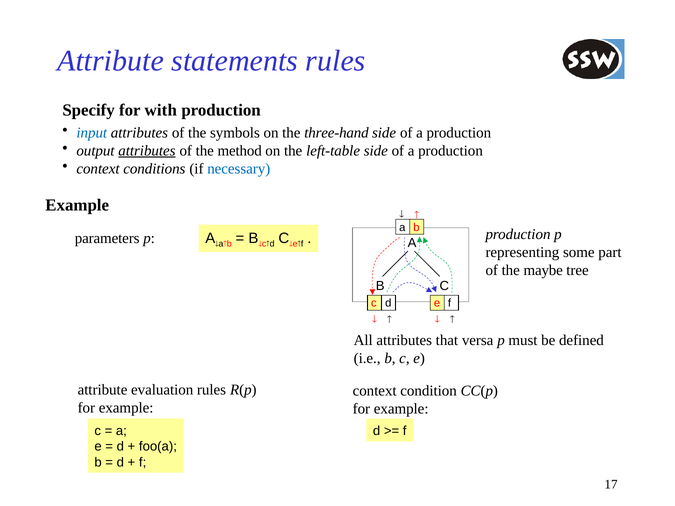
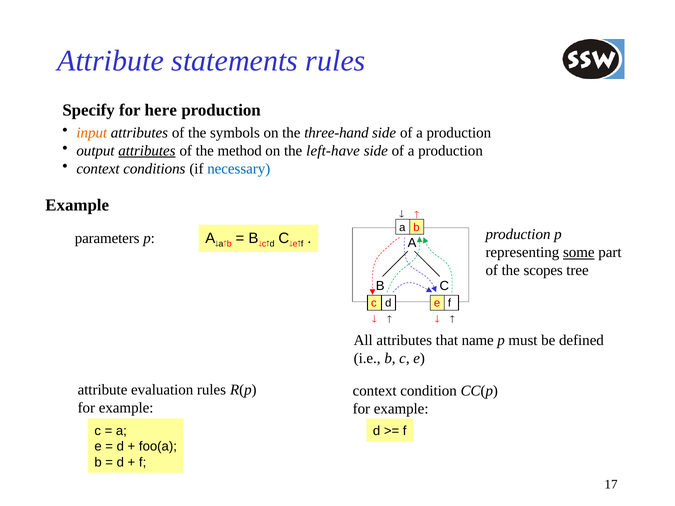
with: with -> here (161, 110)
input colour: blue -> orange (92, 133)
left-table: left-table -> left-have (333, 151)
some underline: none -> present (579, 253)
maybe: maybe -> scopes (543, 271)
versa: versa -> name (478, 341)
